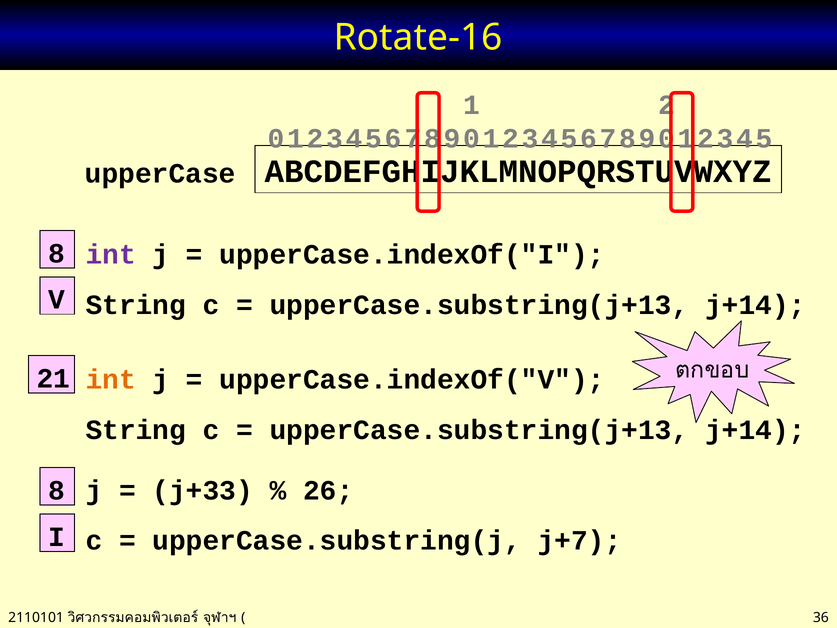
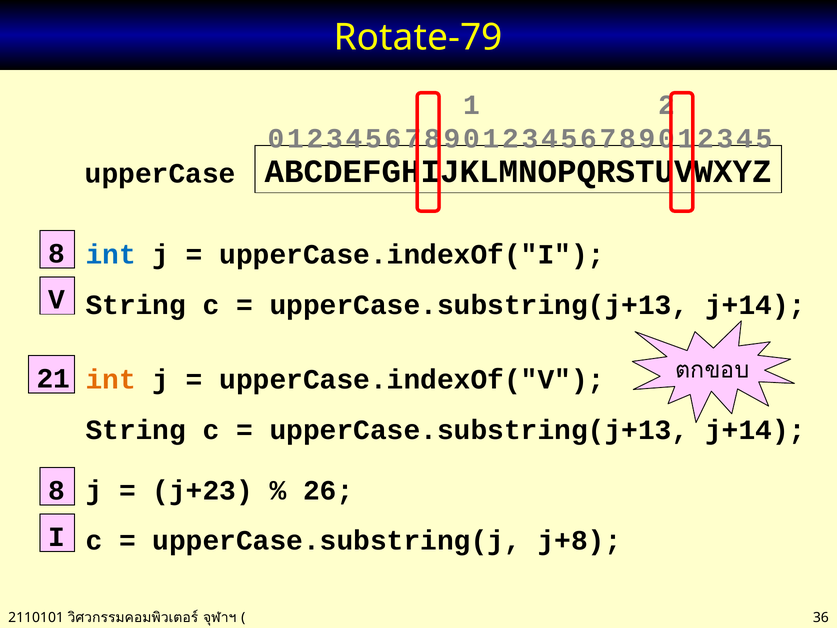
Rotate-16: Rotate-16 -> Rotate-79 (418, 38)
int colour: purple -> blue (111, 255)
j+33: j+33 -> j+23 (203, 490)
j+7: j+7 -> j+8 (580, 540)
